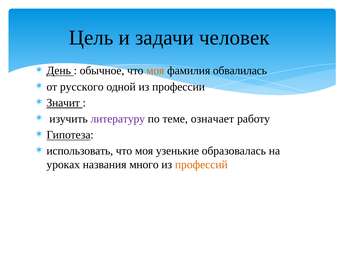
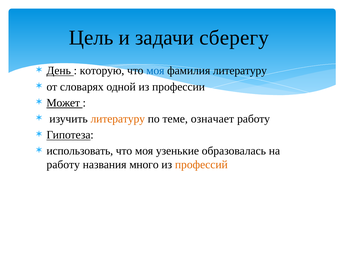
человек: человек -> сберегу (234, 38)
обычное: обычное -> которую (102, 71)
моя colour: orange -> blue (155, 71)
фамилия обвалилась: обвалилась -> литературу (240, 71)
русского: русского -> словарях (82, 87)
Значит: Значит -> Может (63, 103)
литературу colour: purple -> orange (118, 119)
уроках: уроках -> работу (63, 165)
